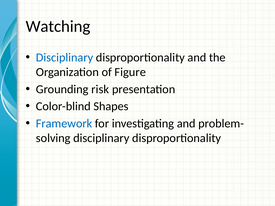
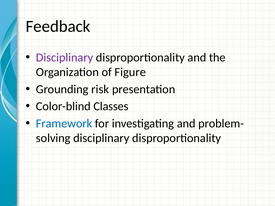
Watching: Watching -> Feedback (58, 26)
Disciplinary colour: blue -> purple (65, 58)
Shapes: Shapes -> Classes (111, 106)
